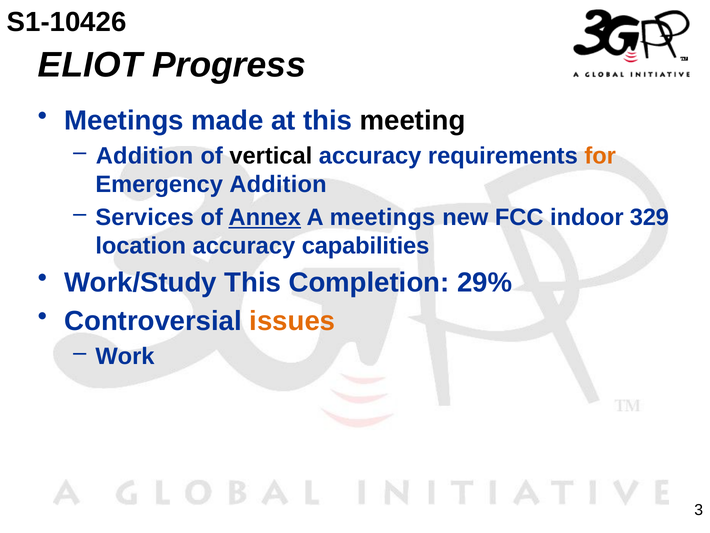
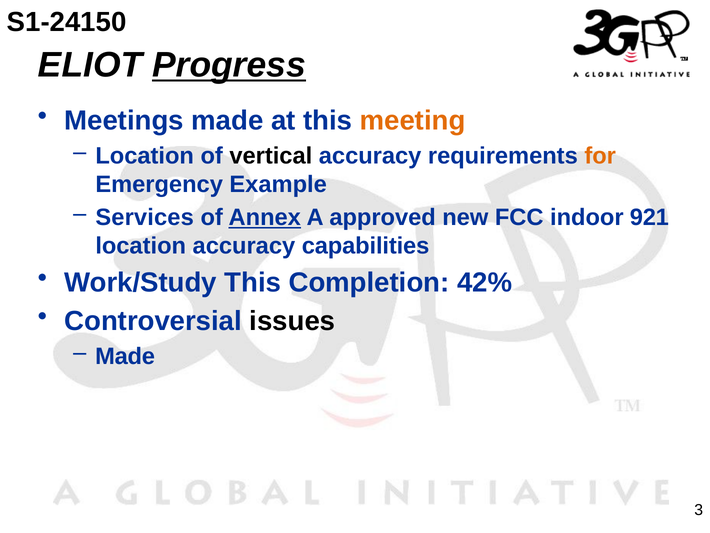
S1-10426: S1-10426 -> S1-24150 (67, 22)
Progress underline: none -> present (229, 65)
meeting colour: black -> orange (413, 120)
Addition: Addition -> Location (145, 156)
Emergency Addition: Addition -> Example (278, 184)
A meetings: meetings -> approved (383, 217)
329: 329 -> 921 (649, 217)
29%: 29% -> 42% (485, 282)
issues colour: orange -> black (292, 321)
Work: Work -> Made (125, 356)
